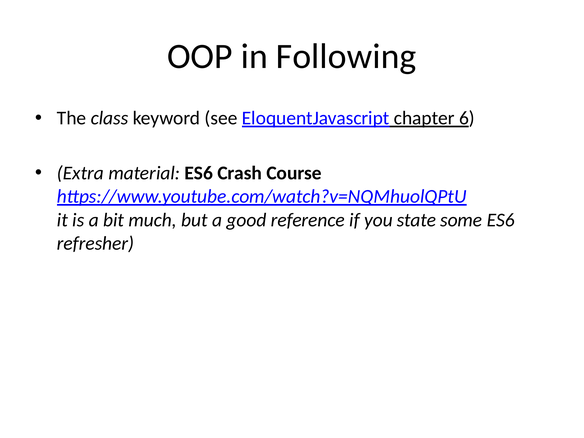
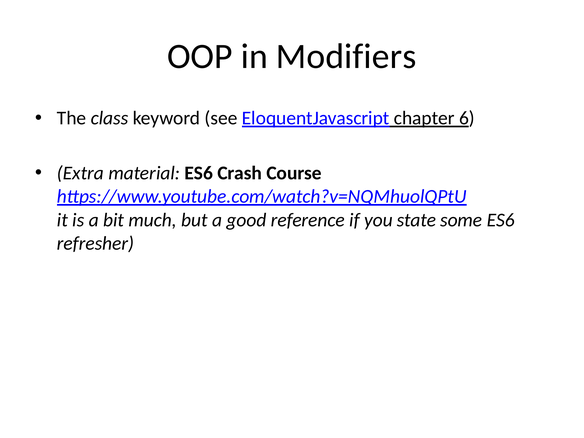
Following: Following -> Modifiers (346, 57)
